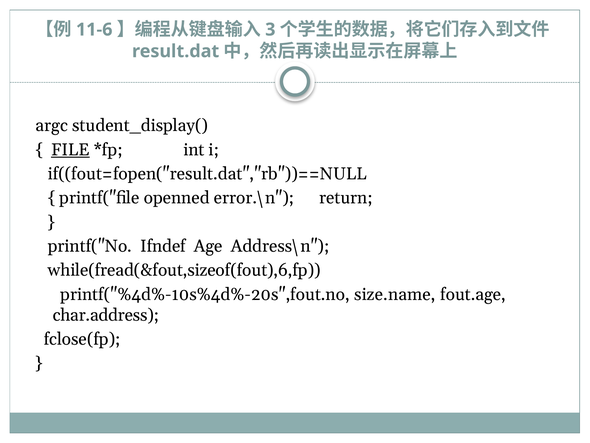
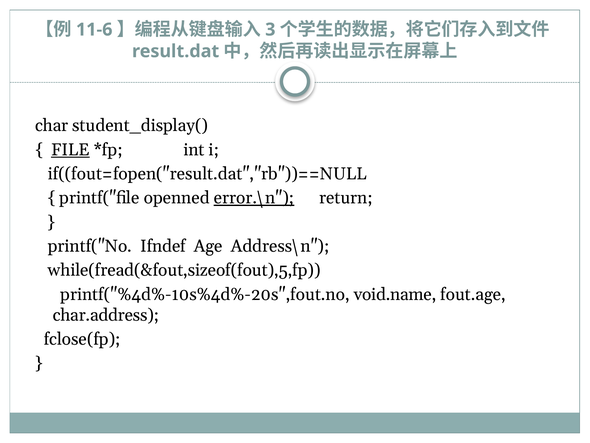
argc: argc -> char (52, 125)
error.\n underline: none -> present (254, 198)
while(fread(&fout,sizeof(fout),6,fp: while(fread(&fout,sizeof(fout),6,fp -> while(fread(&fout,sizeof(fout),5,fp (184, 270)
size.name: size.name -> void.name (395, 294)
